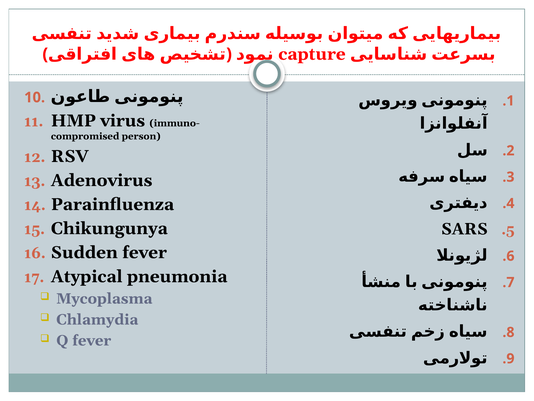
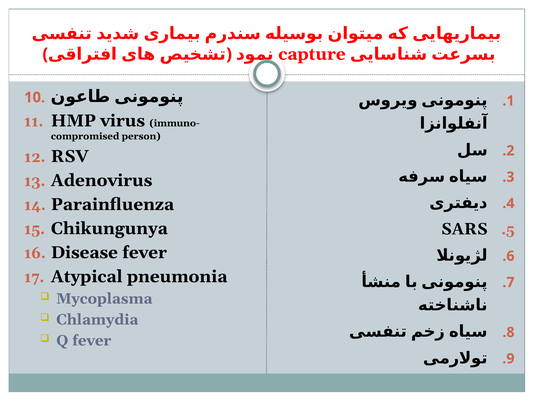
Sudden: Sudden -> Disease (84, 252)
